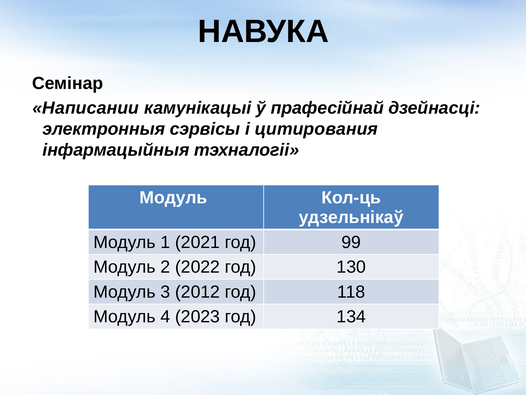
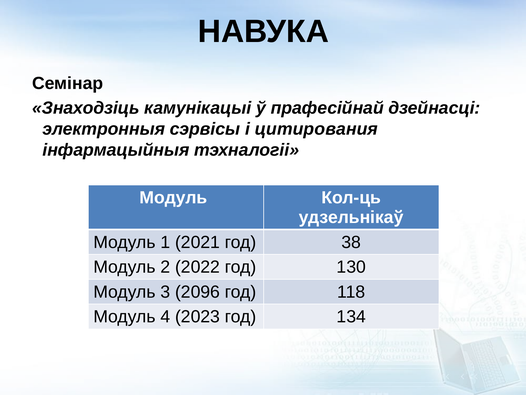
Написании: Написании -> Знаходзіць (86, 108)
99: 99 -> 38 (351, 242)
2012: 2012 -> 2096 (198, 292)
